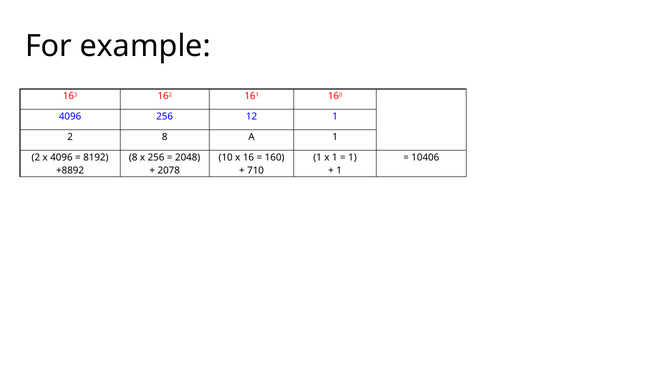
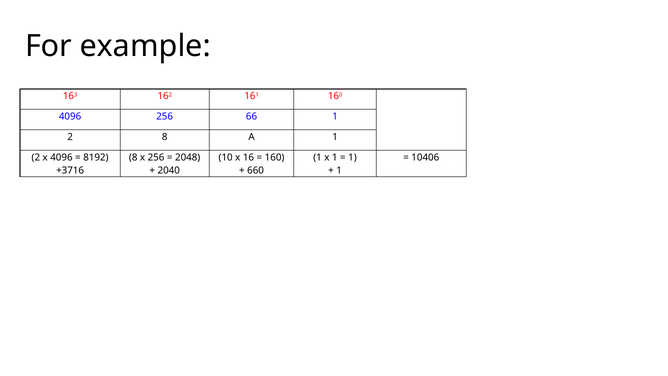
12: 12 -> 66 (252, 117)
+8892: +8892 -> +3716 (70, 170)
2078: 2078 -> 2040 (169, 170)
710: 710 -> 660 (256, 170)
